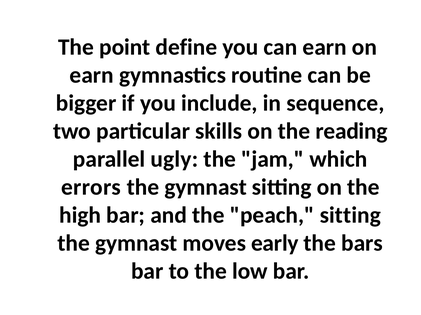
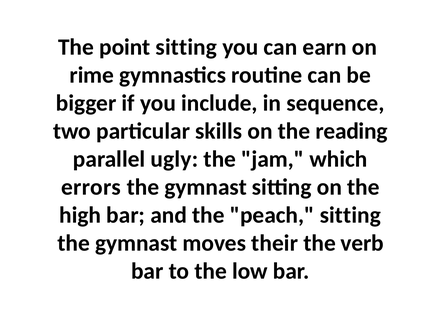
point define: define -> sitting (186, 47)
earn: earn -> rime (92, 75)
early: early -> their (275, 244)
bars: bars -> verb (362, 244)
